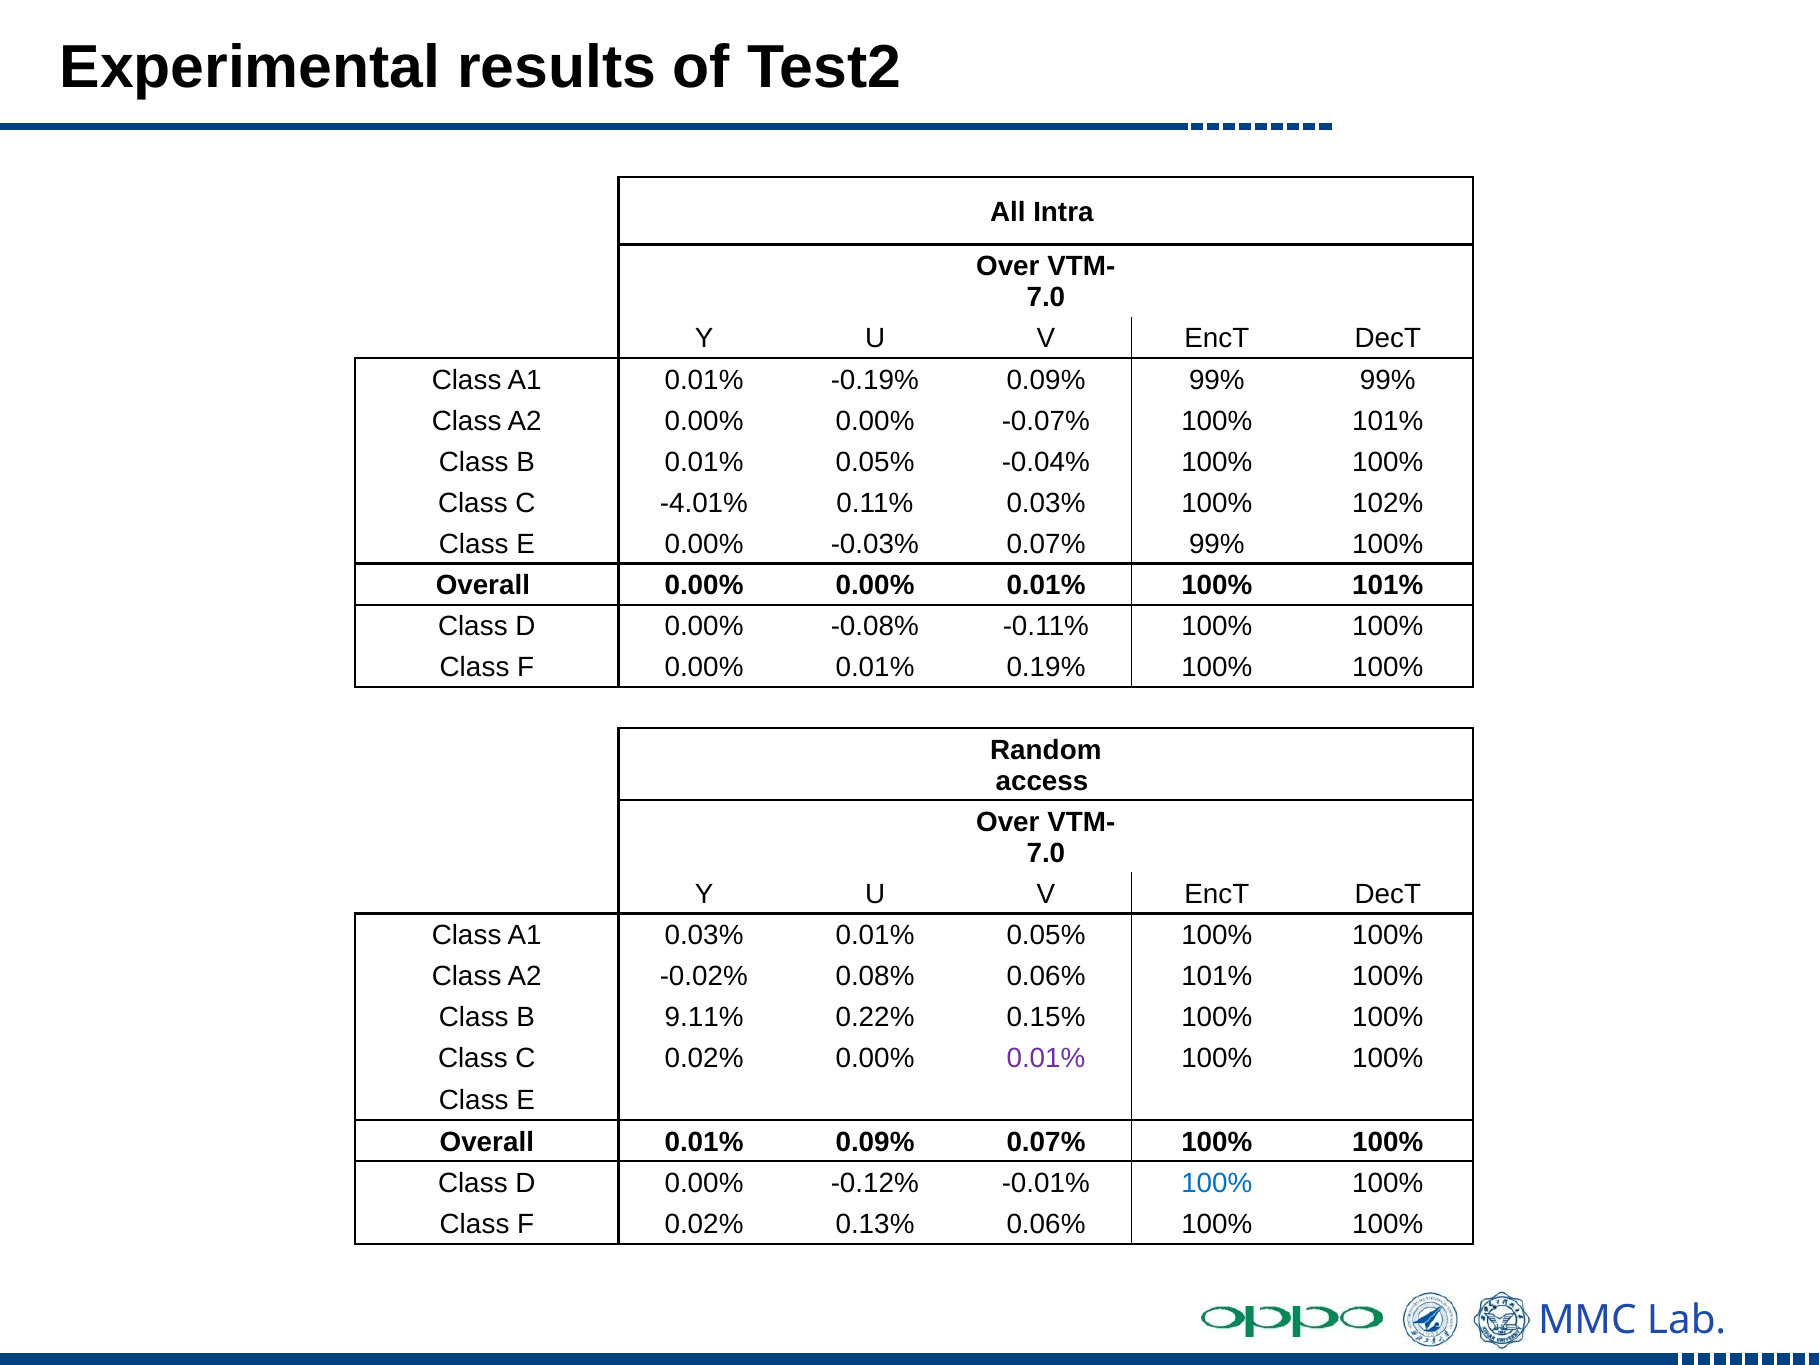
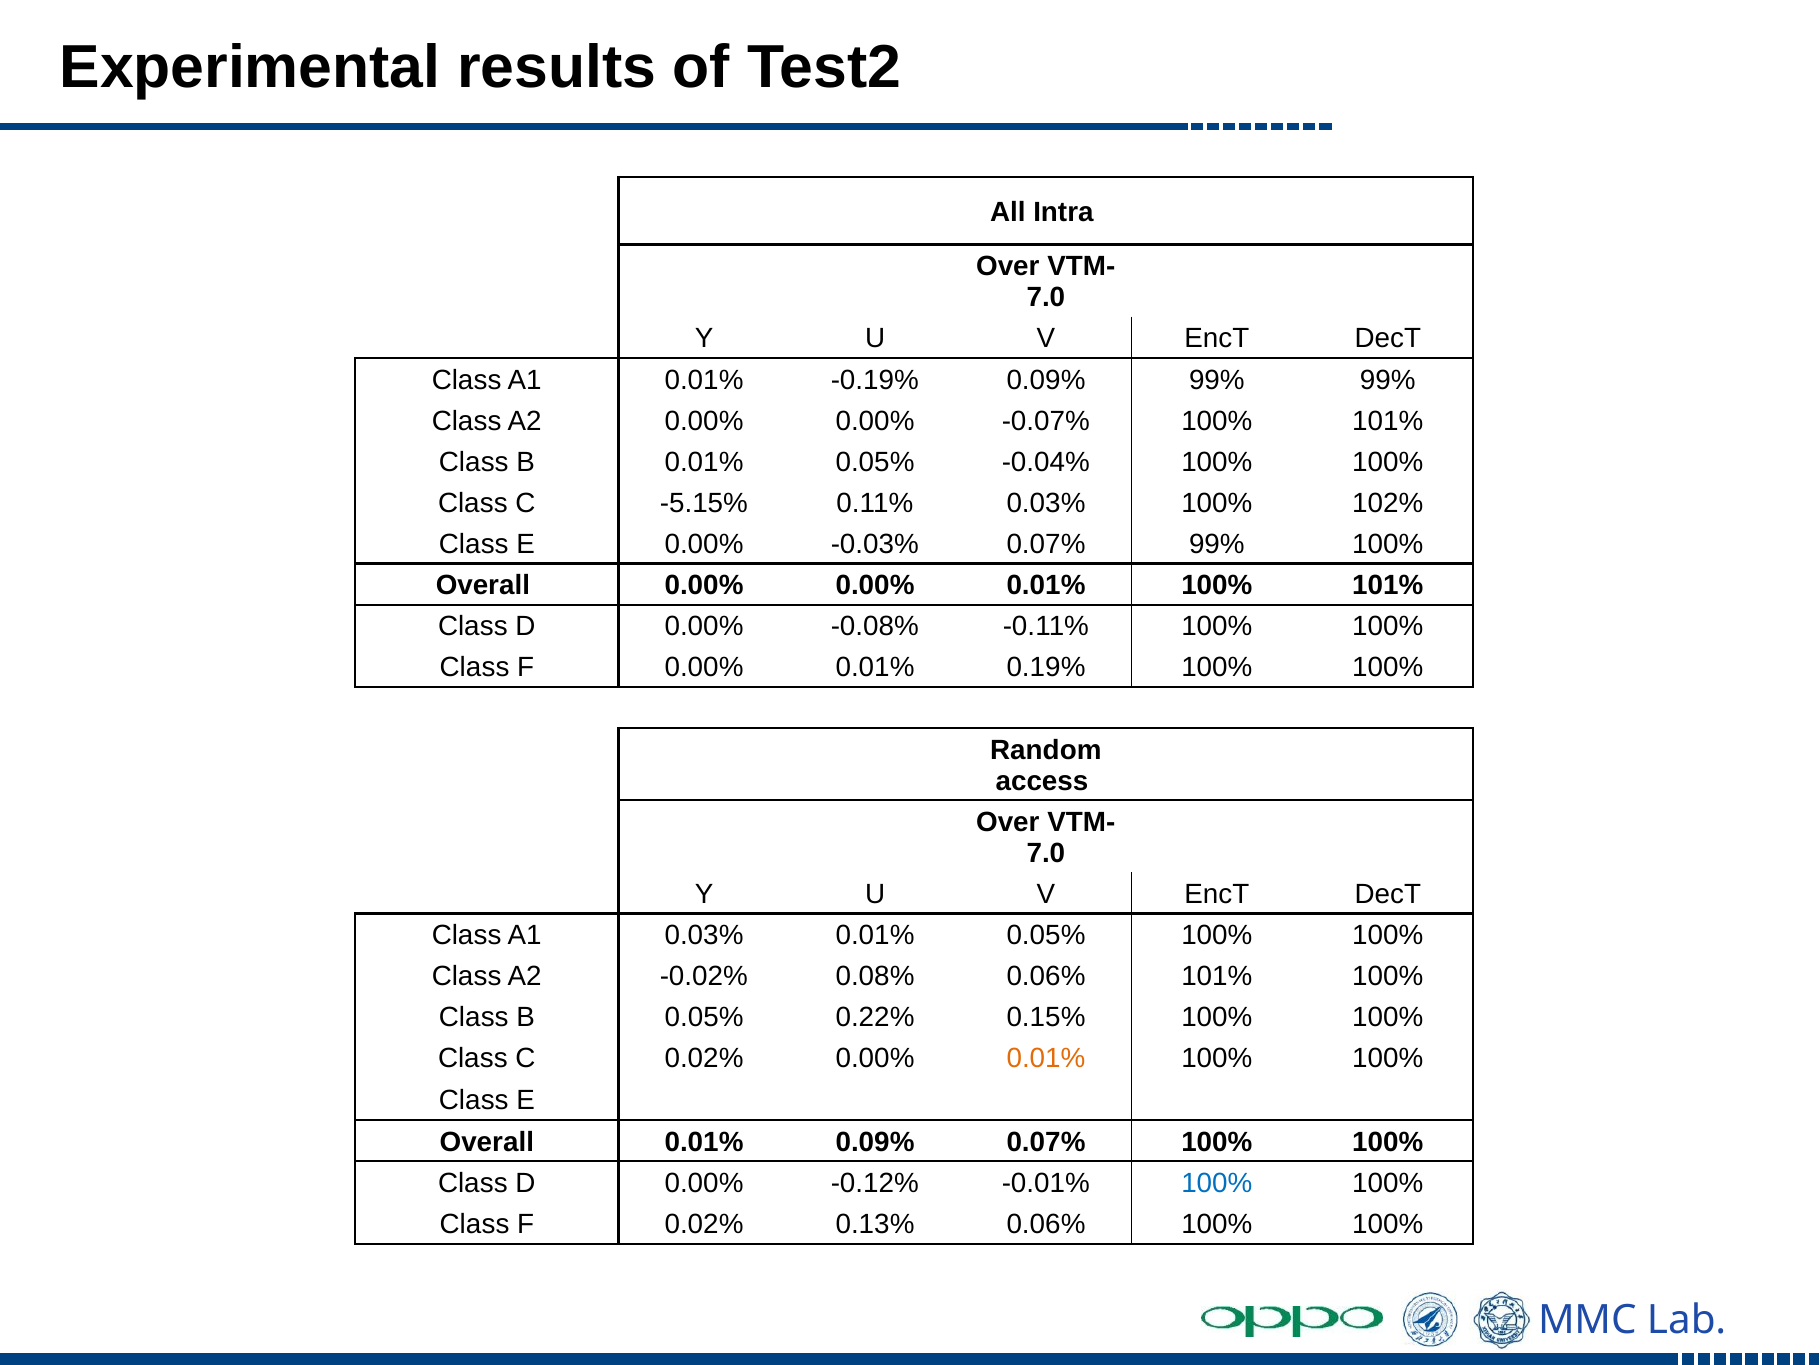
-4.01%: -4.01% -> -5.15% (704, 503)
B 9.11%: 9.11% -> 0.05% (704, 1018)
0.01% colour: purple -> orange (1046, 1059)
